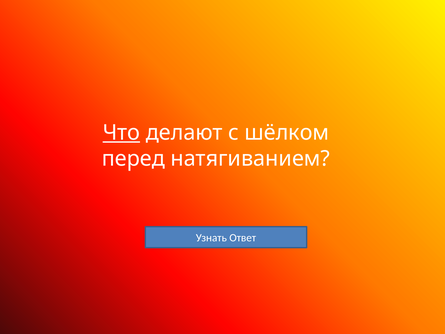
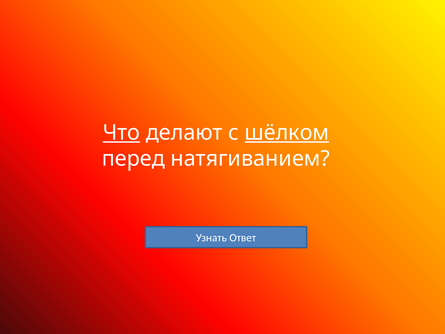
шёлком underline: none -> present (287, 133)
